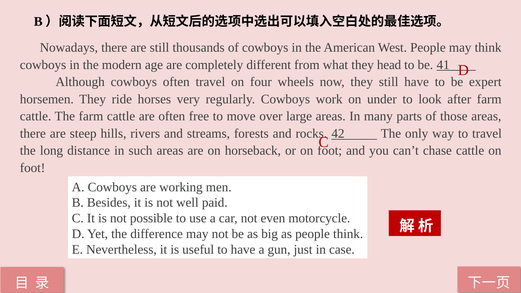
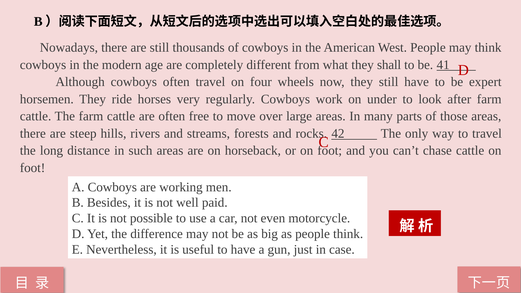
head: head -> shall (389, 65)
